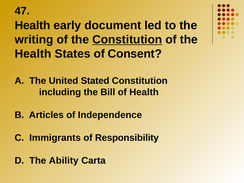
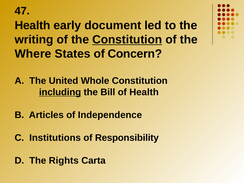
Health: Health -> Where (33, 54)
Consent: Consent -> Concern (135, 54)
Stated: Stated -> Whole (95, 81)
including underline: none -> present (60, 92)
Immigrants: Immigrants -> Institutions (55, 138)
Ability: Ability -> Rights (64, 160)
